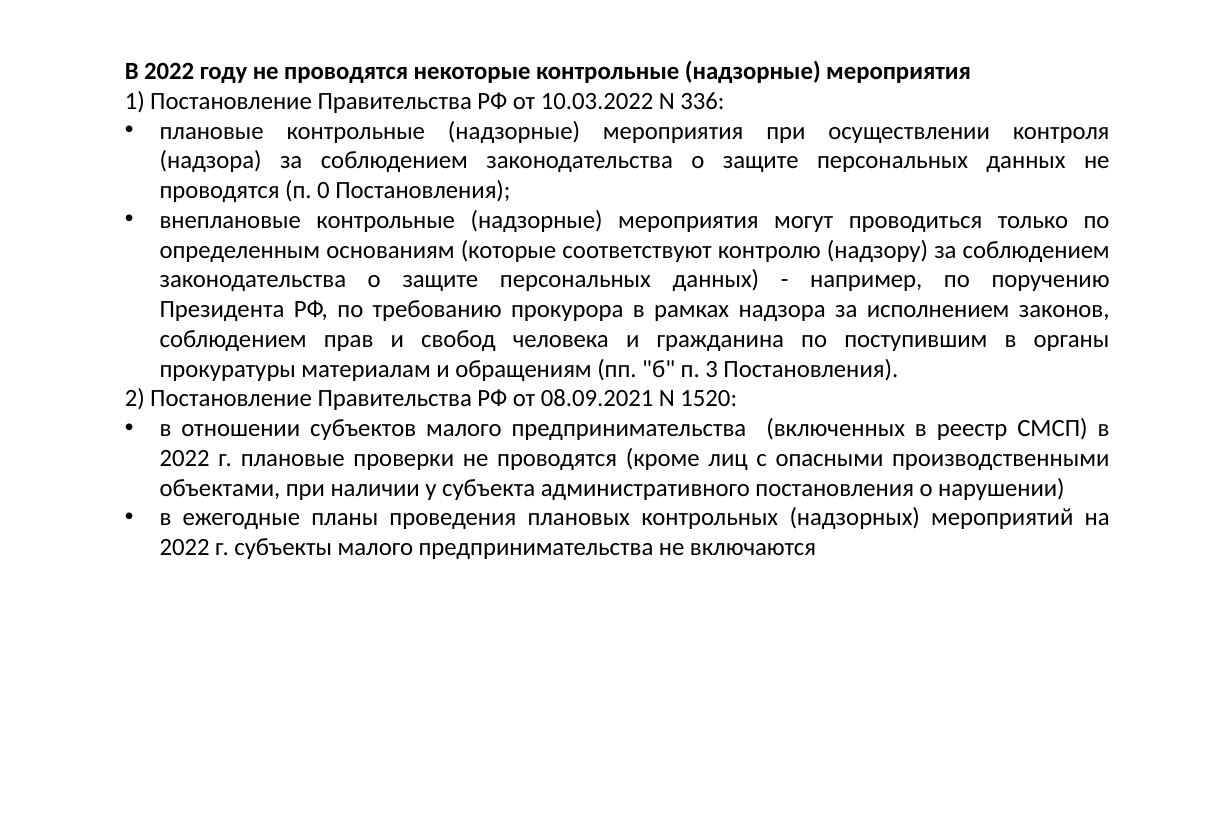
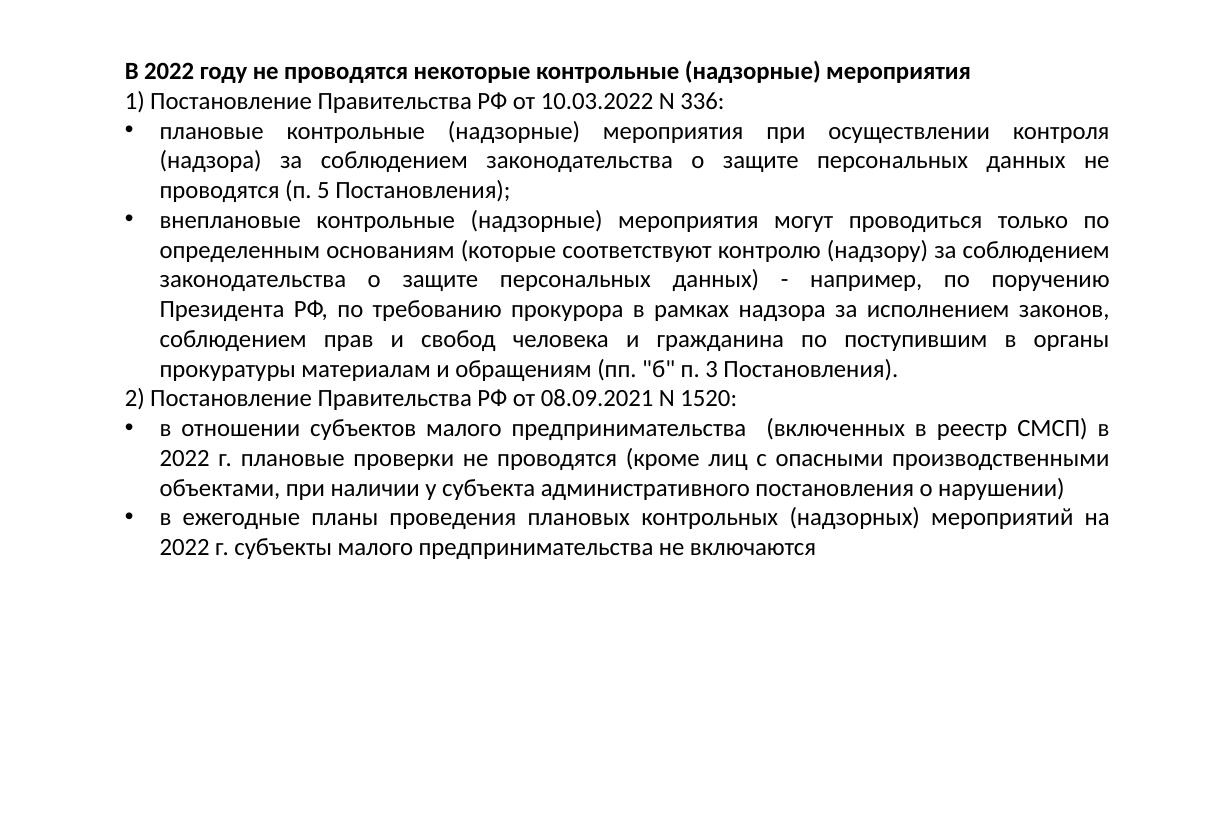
0: 0 -> 5 (323, 190)
